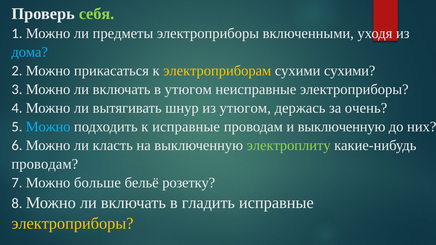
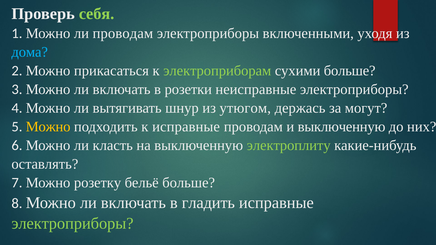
ли предметы: предметы -> проводам (123, 34)
электроприборам colour: yellow -> light green (217, 71)
сухими сухими: сухими -> больше (350, 71)
в утюгом: утюгом -> розетки (188, 90)
очень: очень -> могут (366, 108)
Можно colour: light blue -> yellow (48, 127)
проводам: проводам -> оставлять (45, 164)
больше: больше -> розетку (98, 183)
бельё розетку: розетку -> больше (189, 183)
электроприборы colour: yellow -> light green (72, 224)
